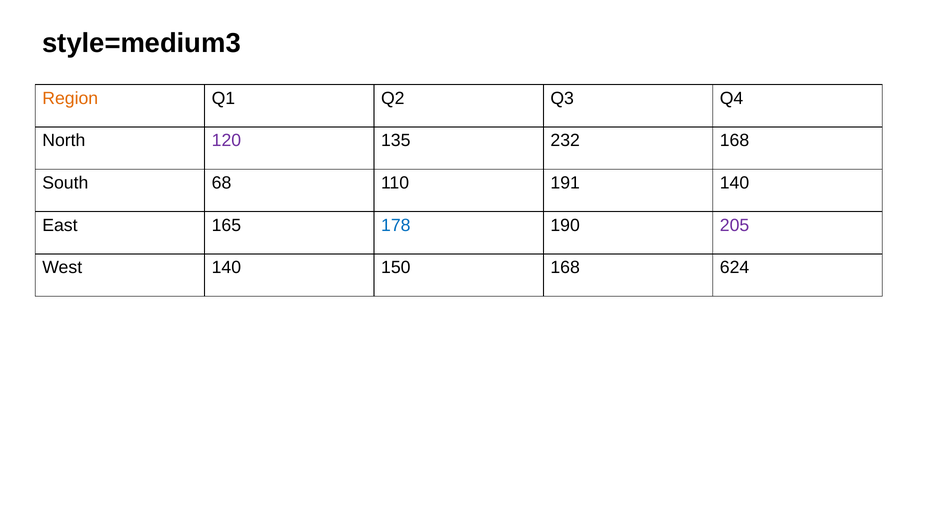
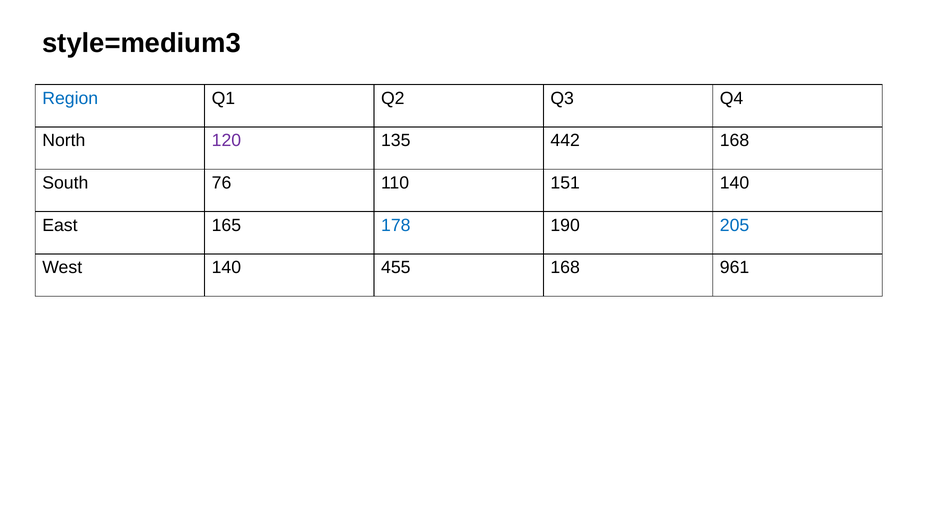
Region colour: orange -> blue (70, 98)
232: 232 -> 442 (565, 141)
68: 68 -> 76 (222, 183)
191: 191 -> 151 (565, 183)
205 colour: purple -> blue (735, 225)
150: 150 -> 455 (396, 268)
624: 624 -> 961 (735, 268)
